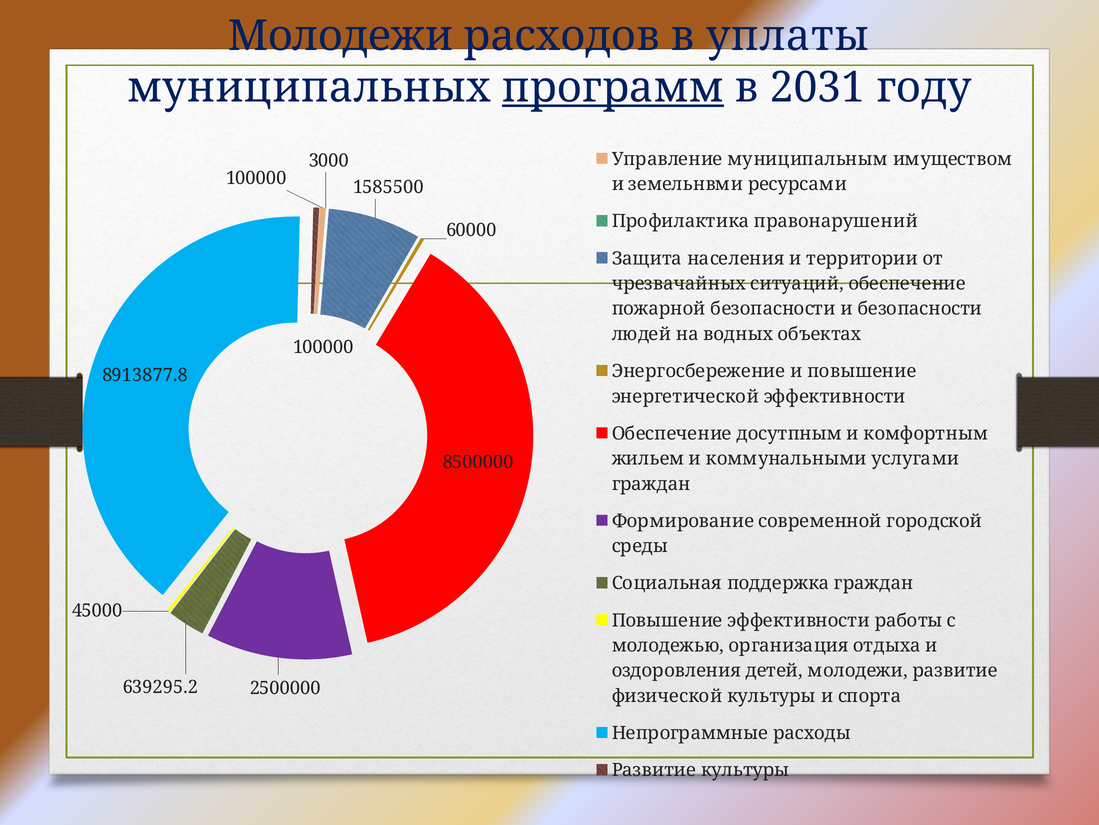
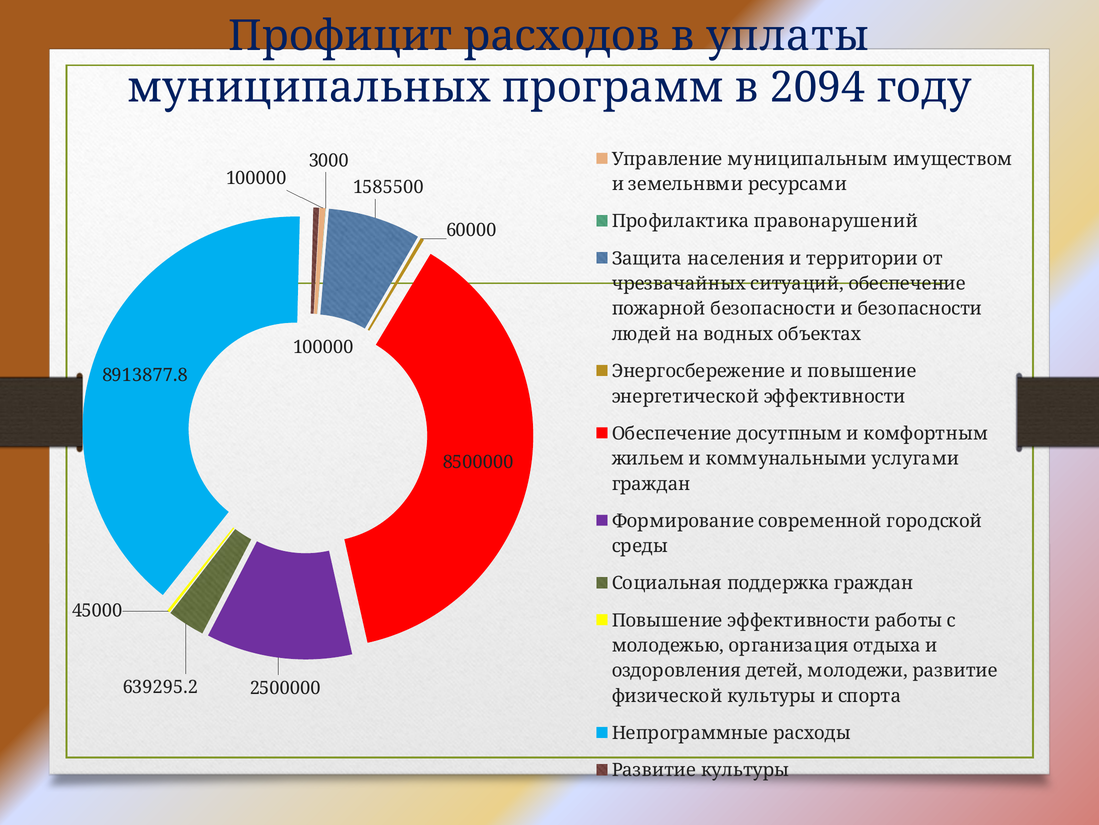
Молодежи: Молодежи -> Профицит (340, 36)
программ underline: present -> none (613, 87)
2031: 2031 -> 2094 (817, 87)
